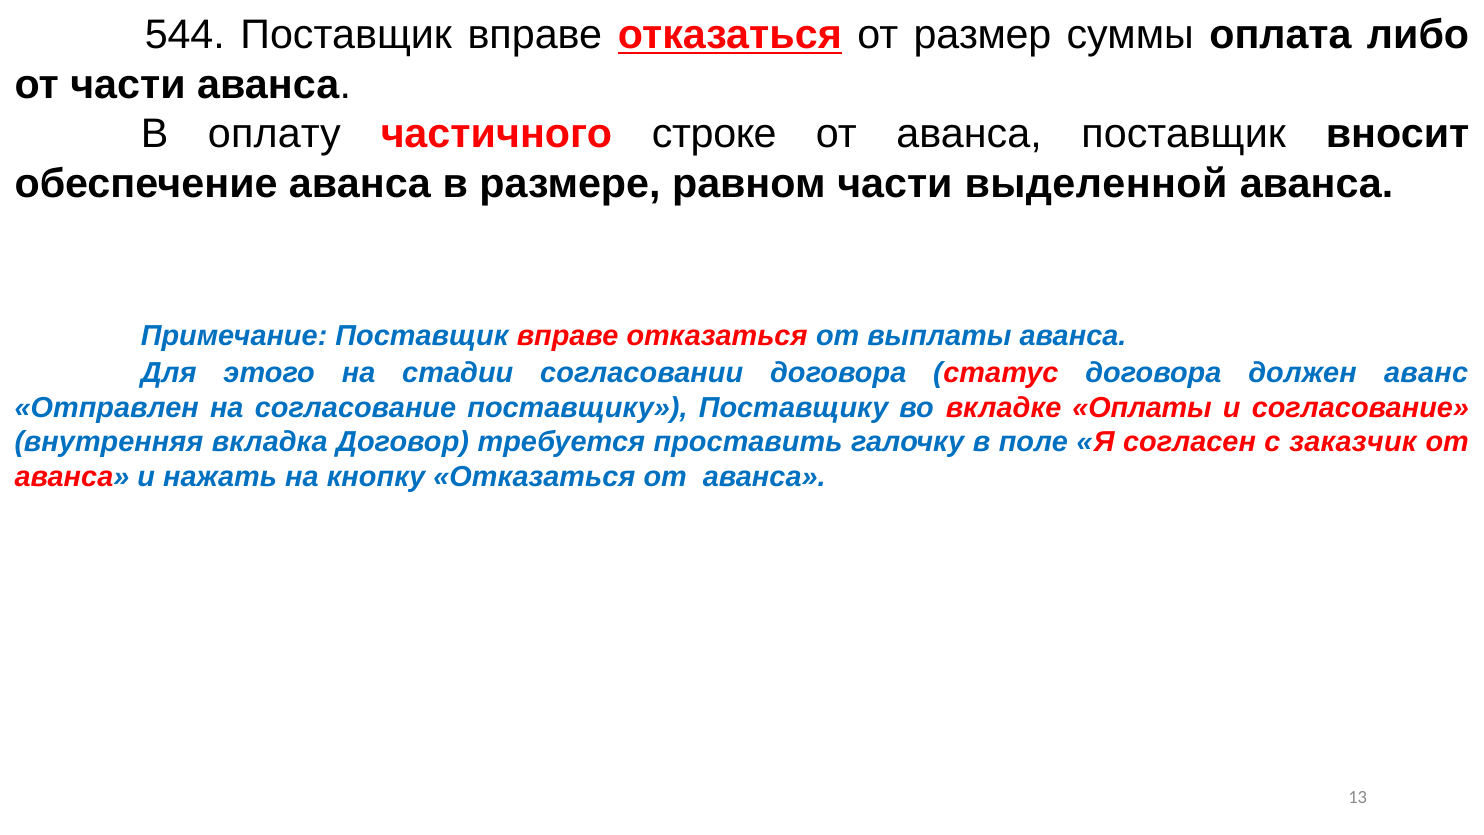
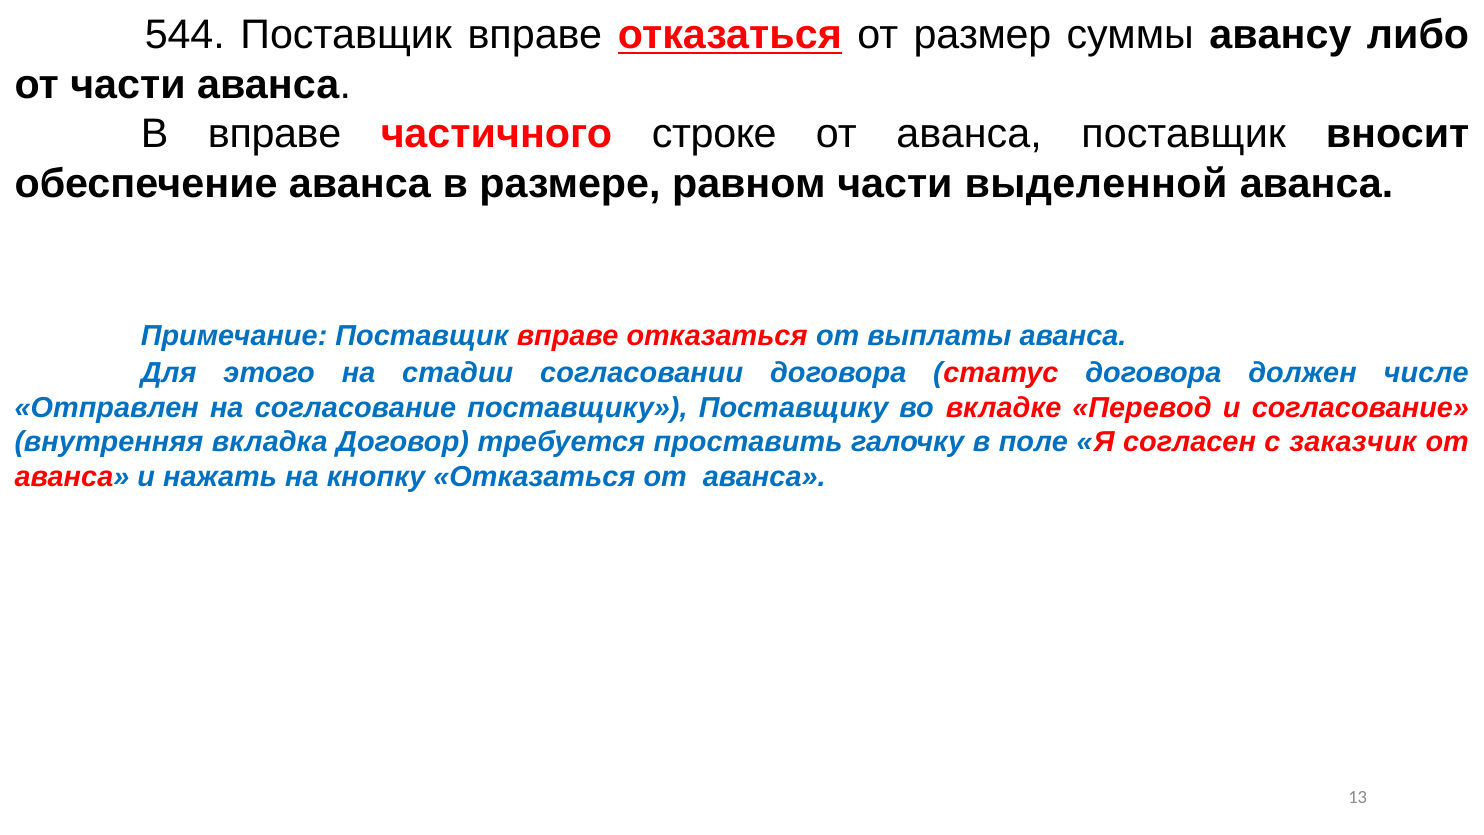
оплата: оплата -> авансу (1280, 35)
В оплату: оплату -> вправе (275, 134)
аванс: аванс -> числе (1426, 373)
Оплаты: Оплаты -> Перевод (1142, 408)
